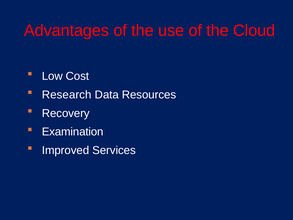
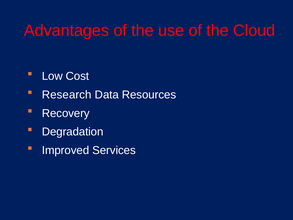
Examination: Examination -> Degradation (73, 132)
